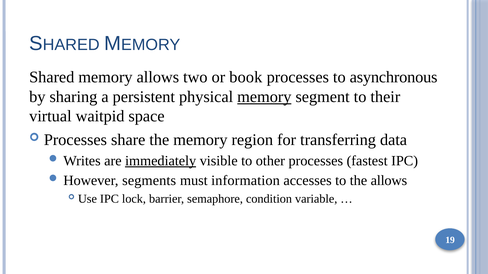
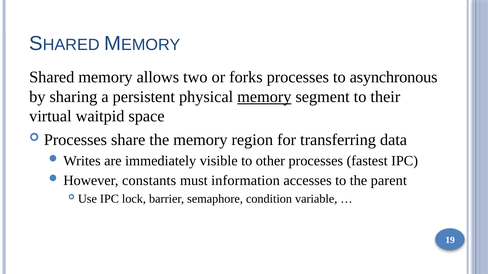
book: book -> forks (246, 77)
immediately underline: present -> none (161, 161)
segments: segments -> constants (149, 181)
the allows: allows -> parent (389, 181)
